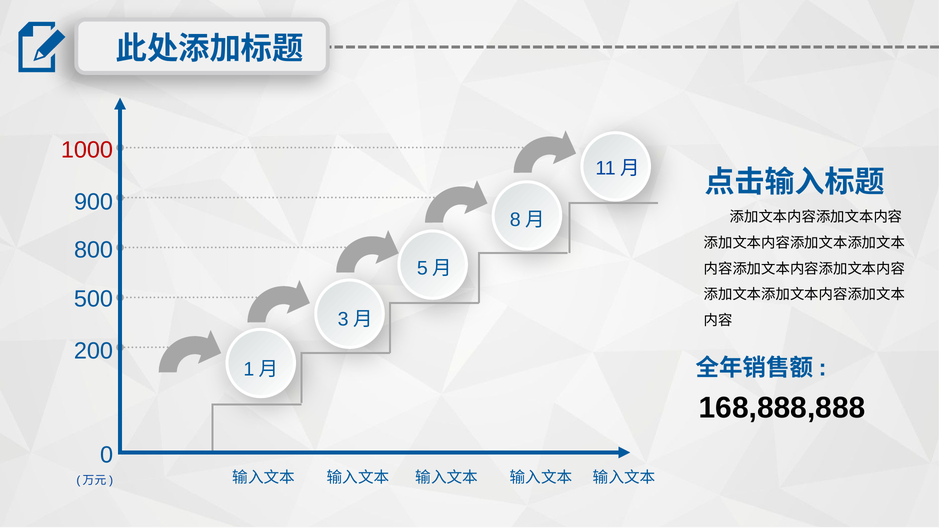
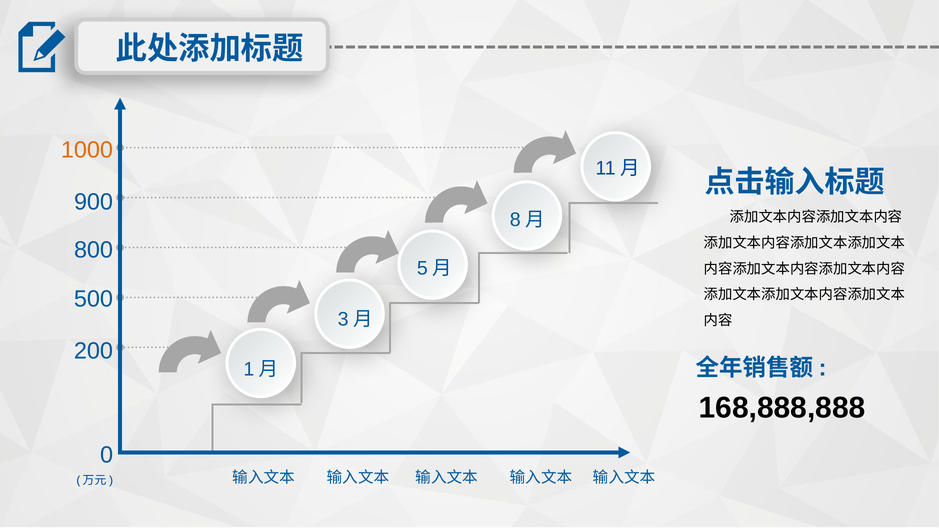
1000 colour: red -> orange (87, 150)
